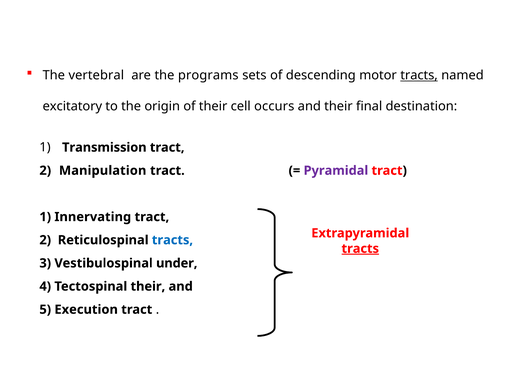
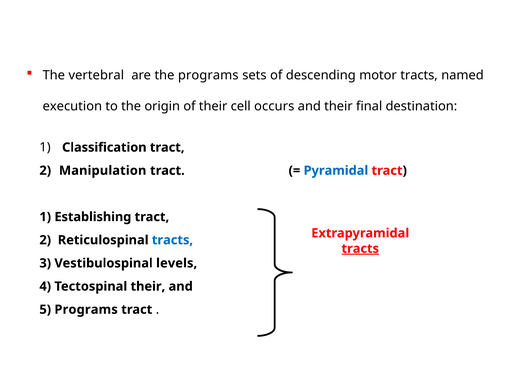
tracts underline: present -> none (419, 75)
excitatory: excitatory -> execution (72, 106)
Transmission: Transmission -> Classification (104, 148)
Pyramidal colour: purple -> blue (336, 171)
Innervating: Innervating -> Establishing (93, 217)
under: under -> levels (177, 263)
5 Execution: Execution -> Programs (86, 310)
